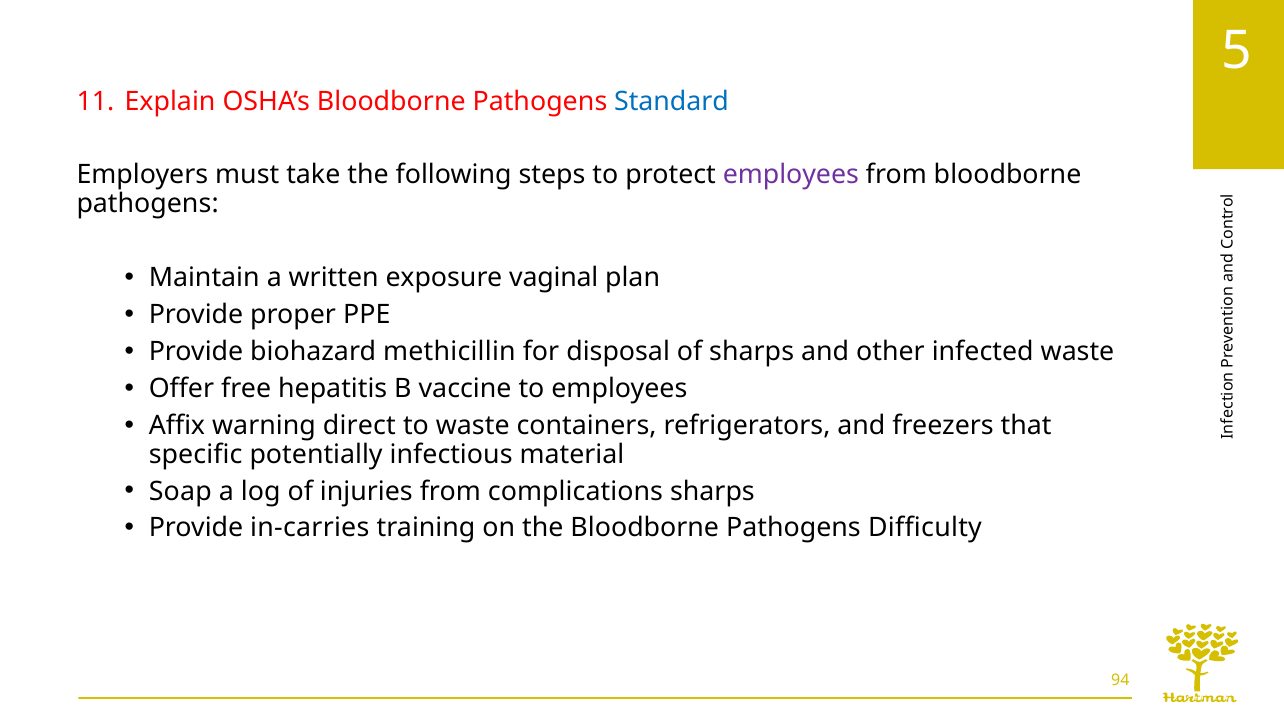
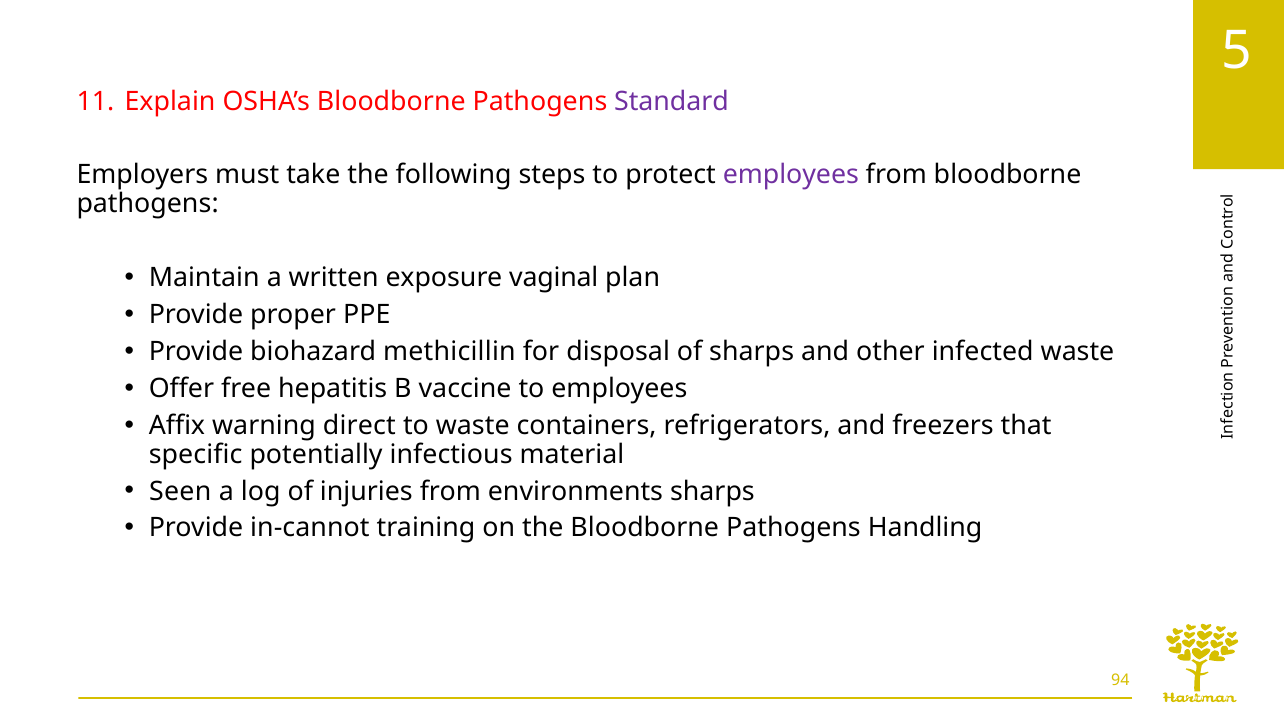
Standard colour: blue -> purple (671, 101)
Soap: Soap -> Seen (180, 491)
complications: complications -> environments (575, 491)
in-carries: in-carries -> in-cannot (310, 528)
Difficulty: Difficulty -> Handling (925, 528)
